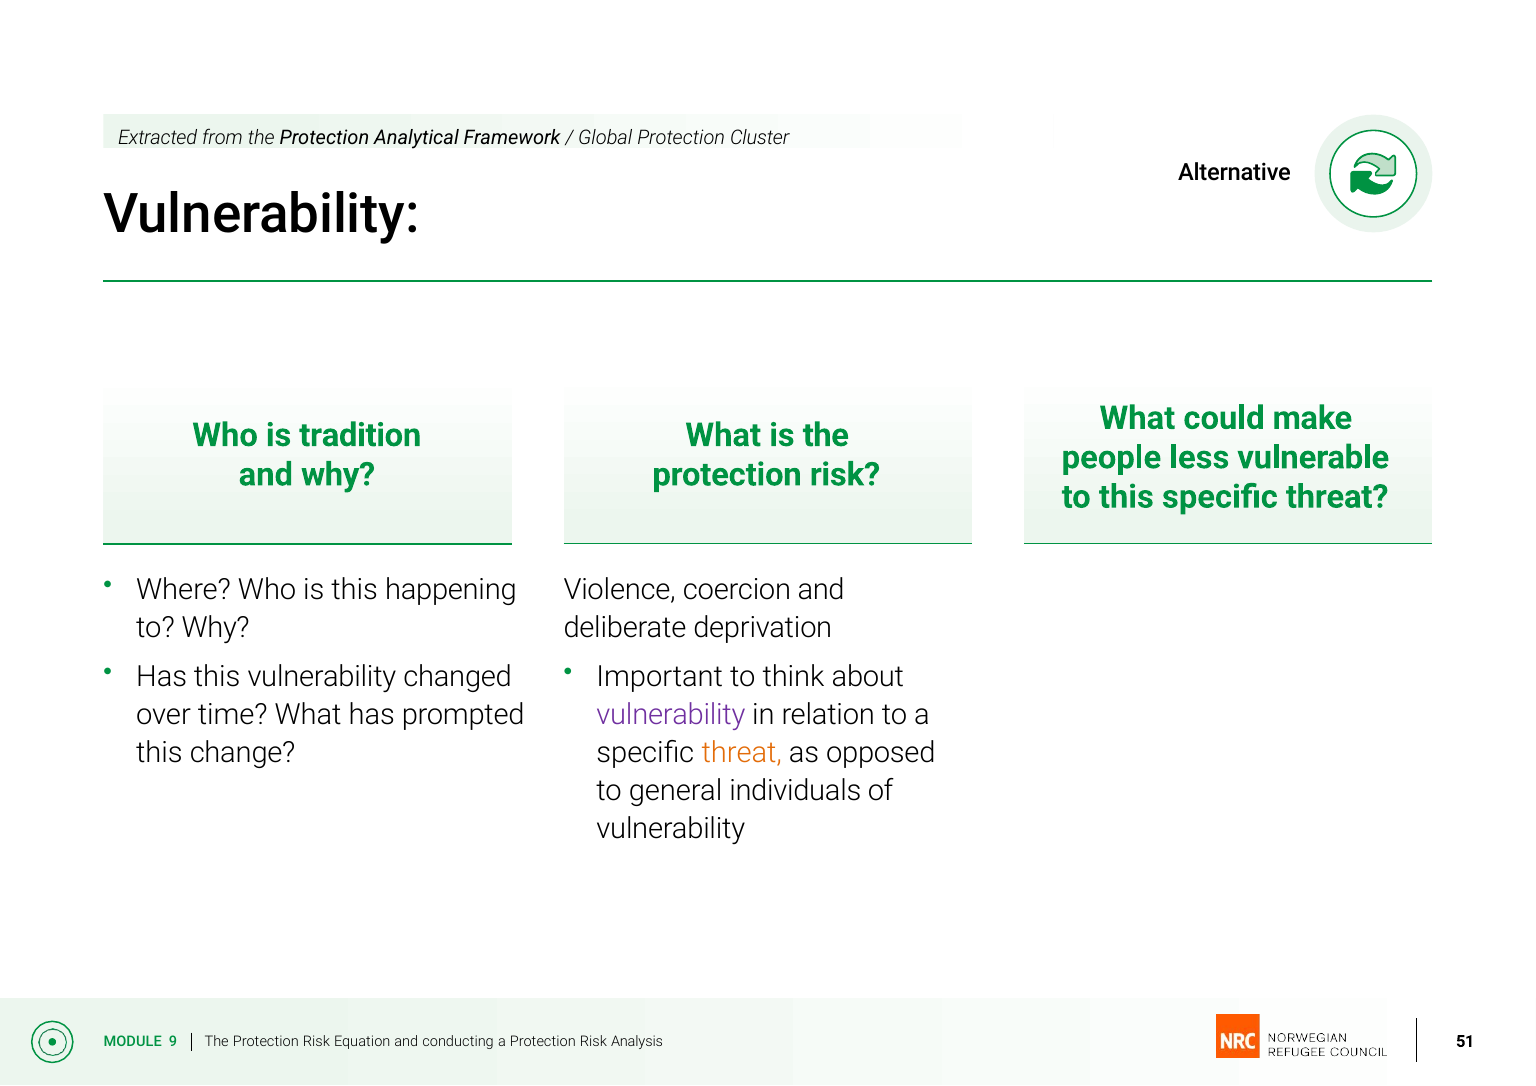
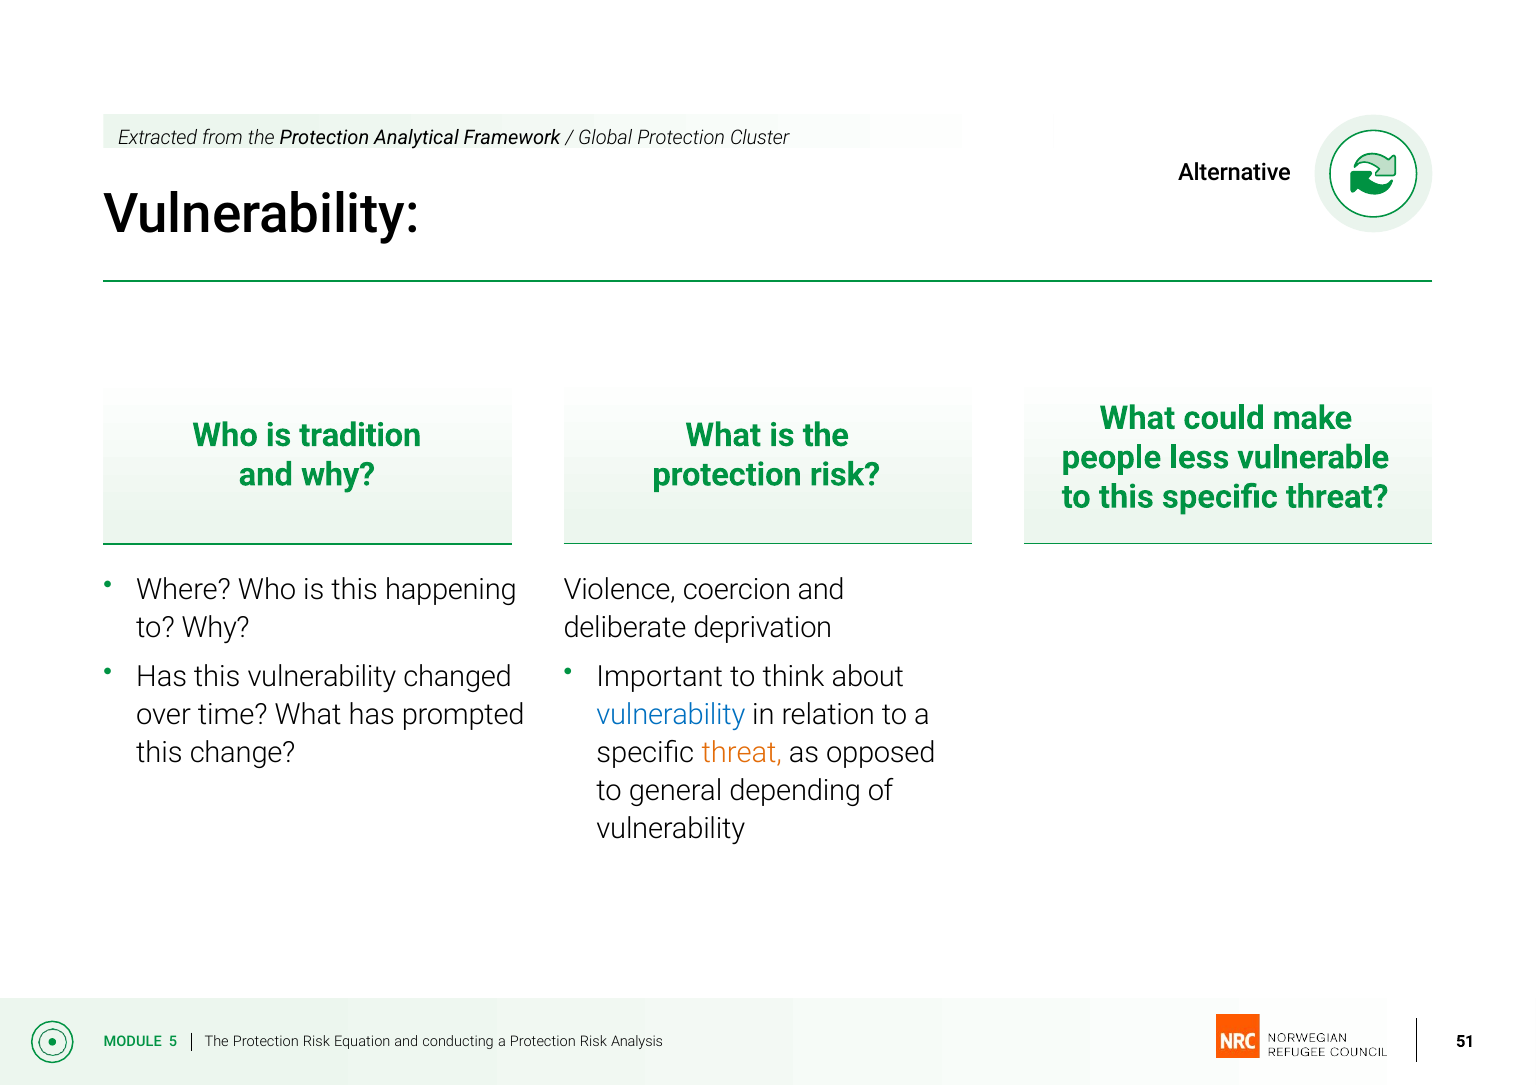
vulnerability colour: purple -> blue (671, 715)
individuals: individuals -> depending (795, 791)
9: 9 -> 5 (173, 1042)
